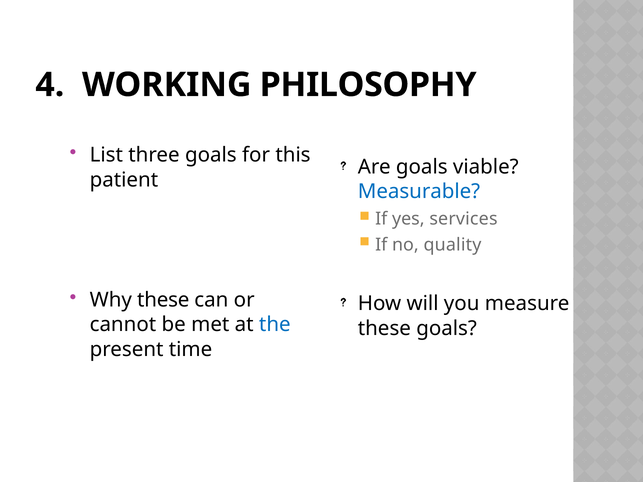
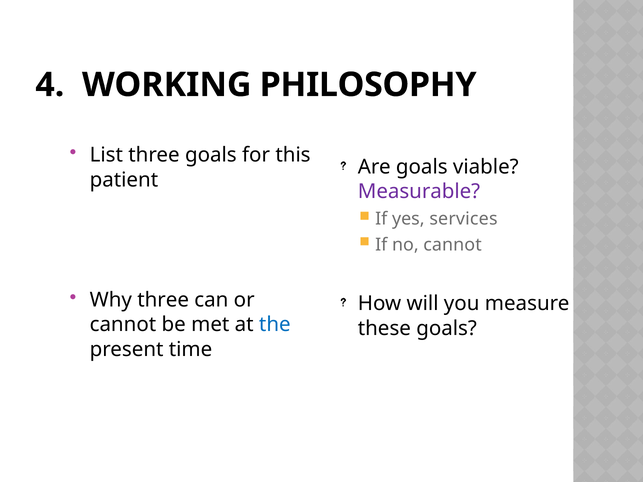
Measurable colour: blue -> purple (419, 192)
no quality: quality -> cannot (453, 245)
Why these: these -> three (163, 300)
